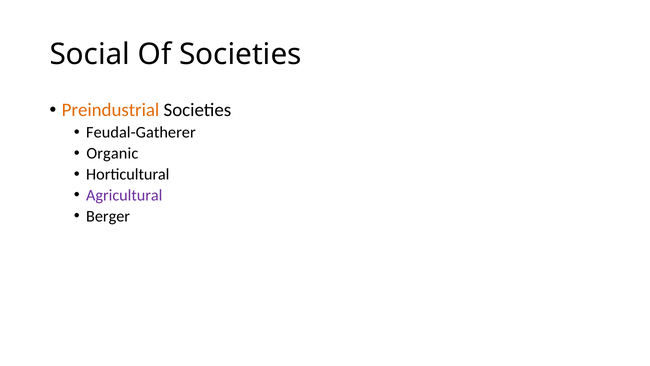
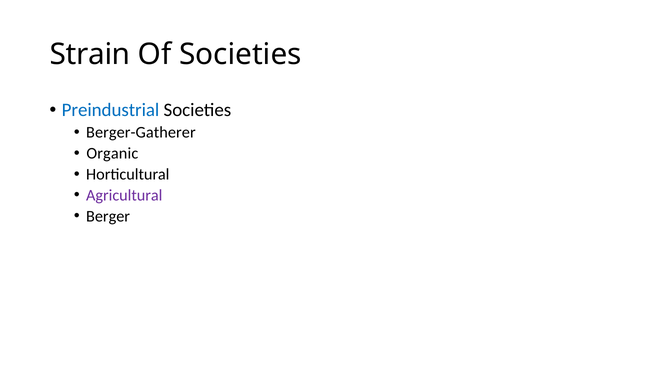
Social: Social -> Strain (90, 55)
Preindustrial colour: orange -> blue (111, 110)
Feudal-Gatherer: Feudal-Gatherer -> Berger-Gatherer (141, 132)
